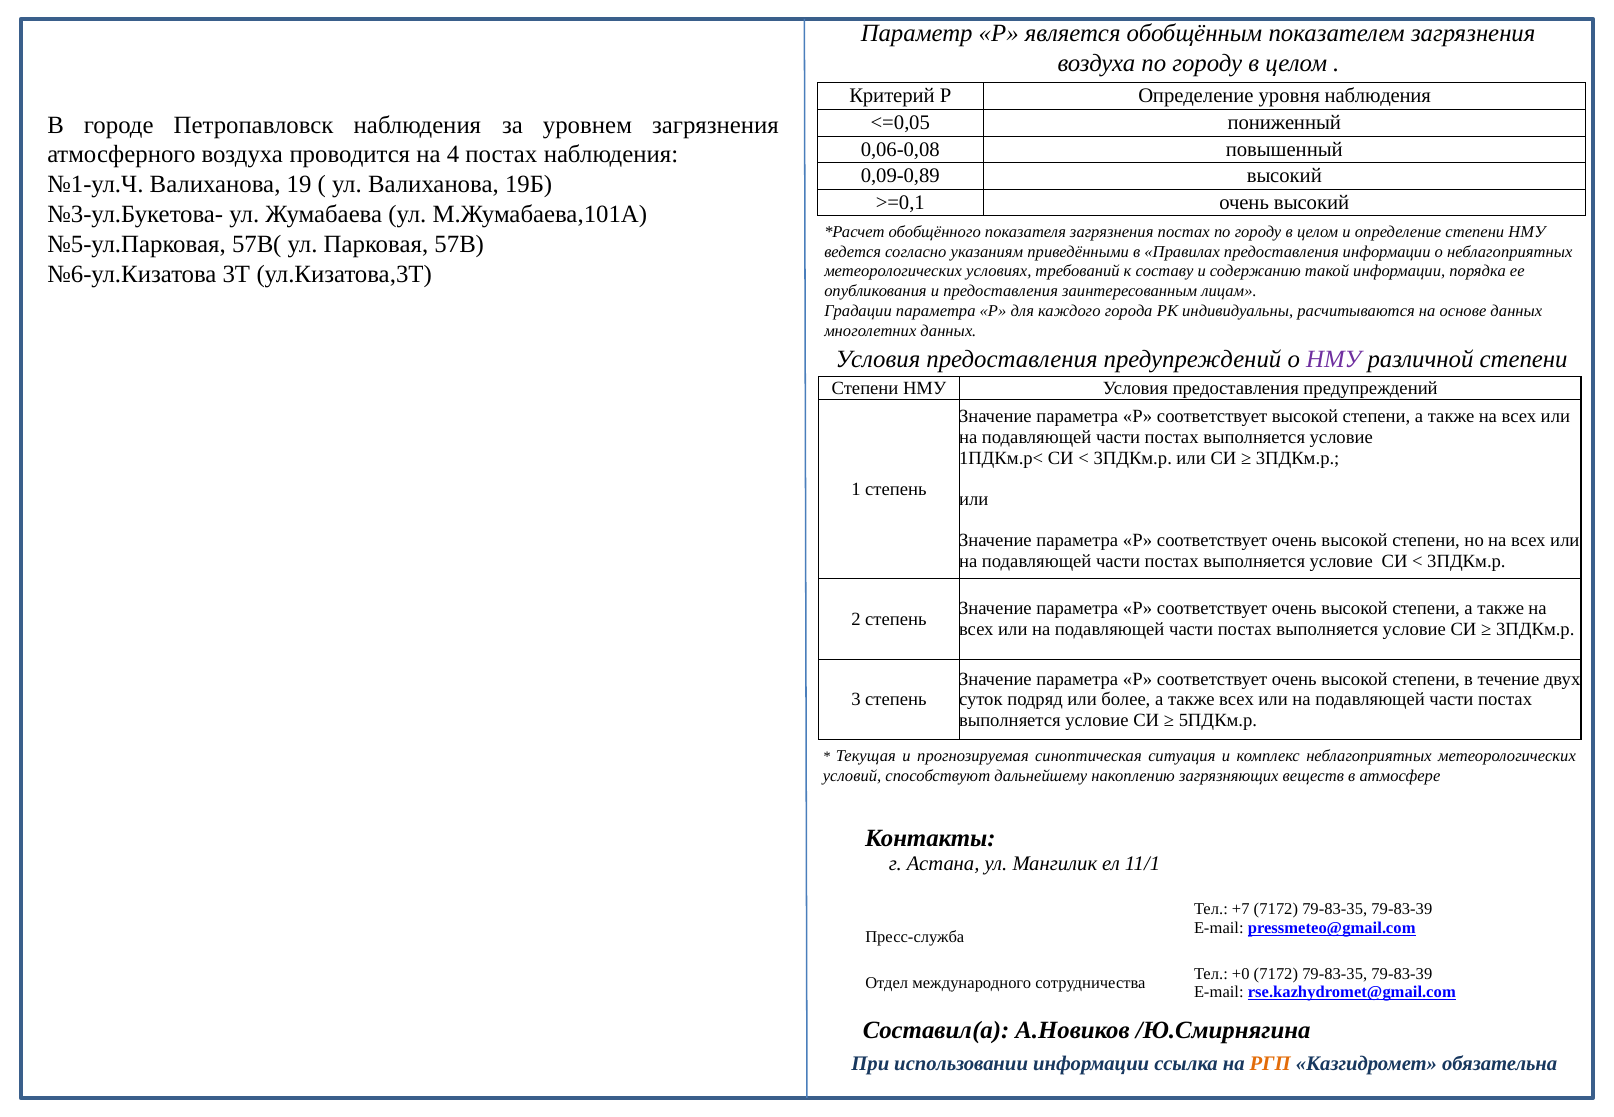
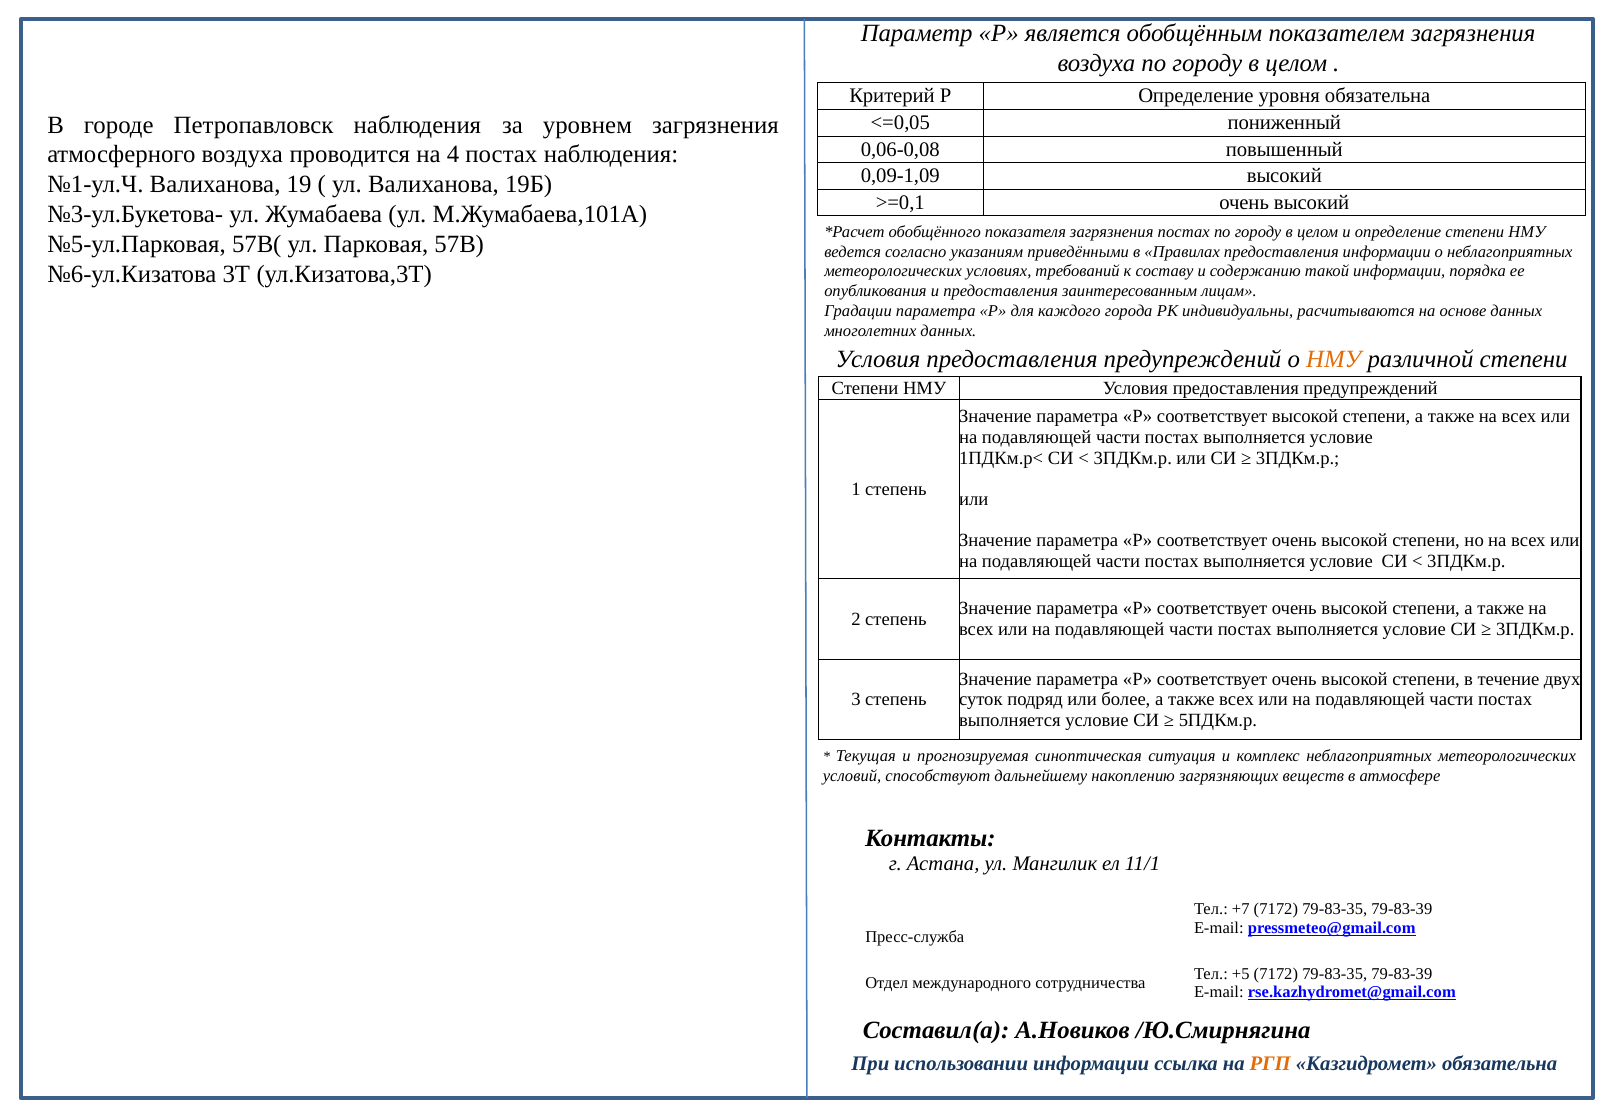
уровня наблюдения: наблюдения -> обязательна (1378, 96)
0,09-0,89: 0,09-0,89 -> 0,09-1,09 (900, 176)
НМУ colour: purple -> orange (1334, 360)
+0: +0 -> +5 (1241, 974)
